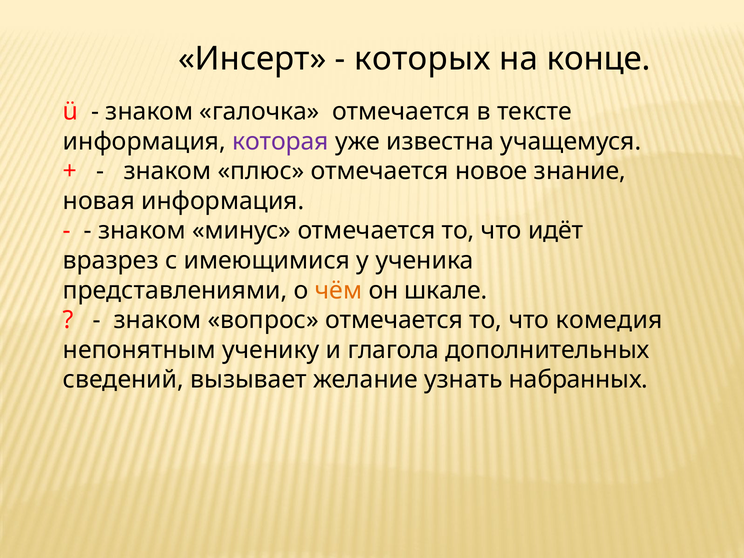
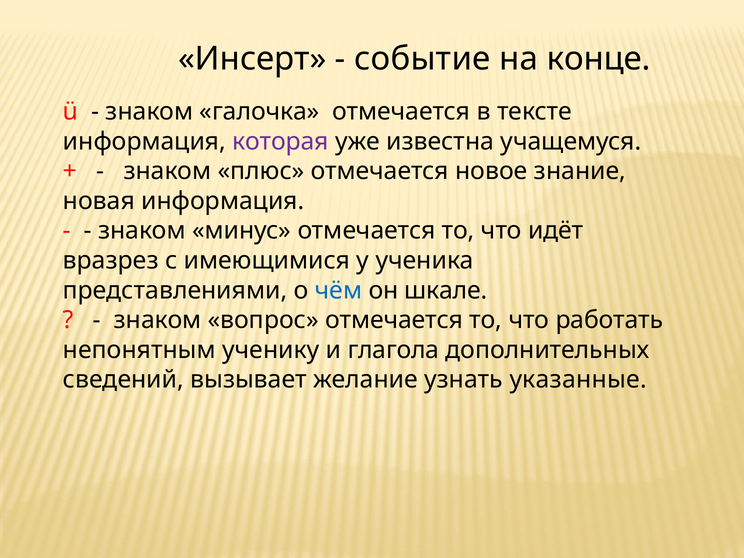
которых: которых -> событие (422, 59)
чём colour: orange -> blue (338, 290)
комедия: комедия -> работать (609, 320)
набранных: набранных -> указанные (578, 380)
